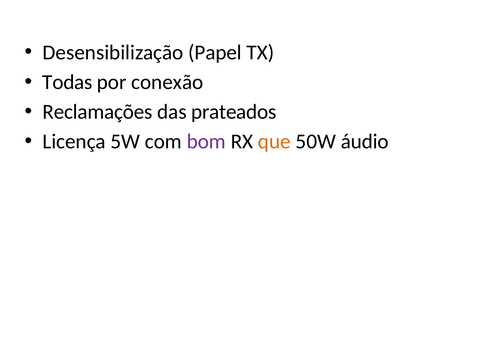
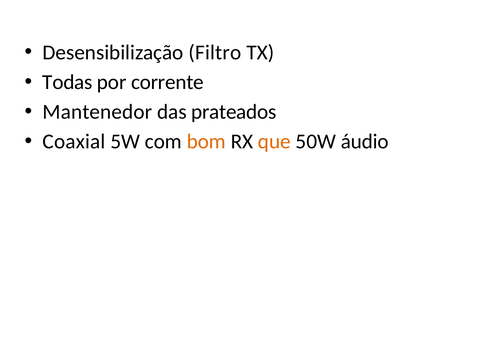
Papel: Papel -> Filtro (215, 52)
conexão: conexão -> corrente (167, 82)
Reclamações: Reclamações -> Mantenedor (97, 112)
Licença: Licença -> Coaxial (74, 141)
bom colour: purple -> orange (206, 141)
